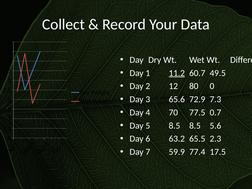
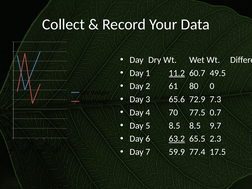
12: 12 -> 61 (173, 86)
5.6: 5.6 -> 9.7 (215, 126)
63.2 underline: none -> present (177, 139)
